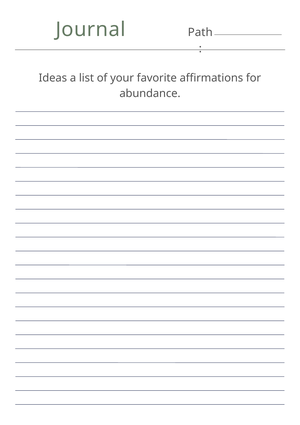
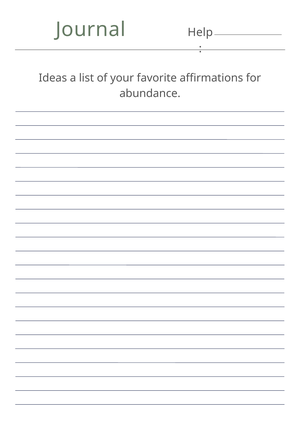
Path: Path -> Help (200, 32)
